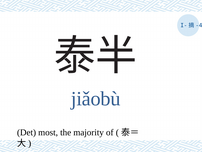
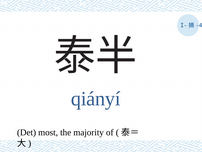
jiǎobù: jiǎobù -> qiányí (96, 98)
